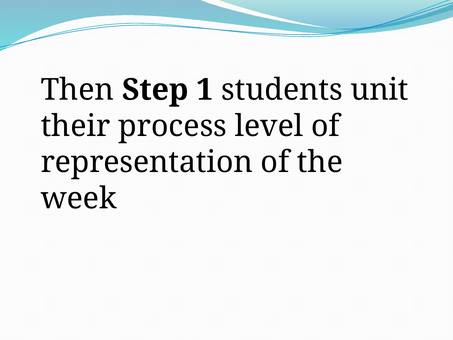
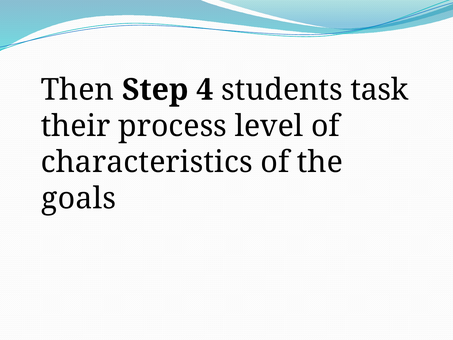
1: 1 -> 4 (205, 90)
unit: unit -> task (380, 90)
representation: representation -> characteristics (147, 162)
week: week -> goals (79, 198)
